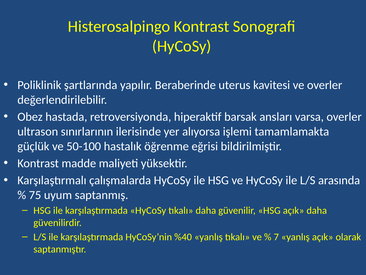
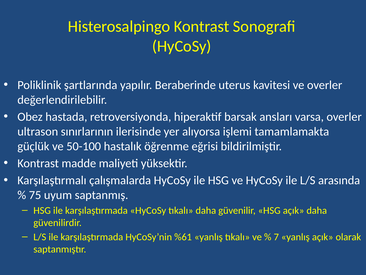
%40: %40 -> %61 (183, 237)
